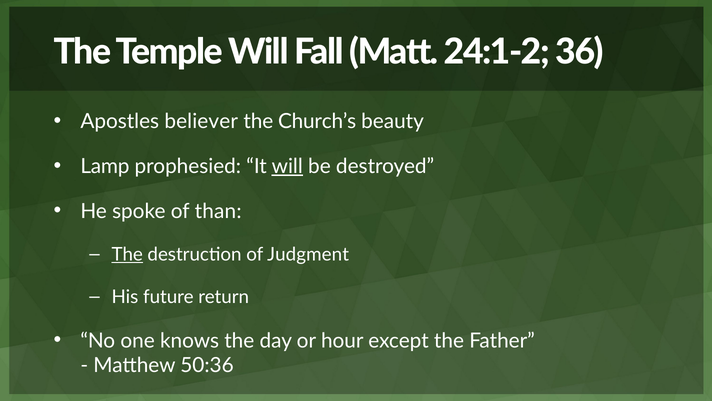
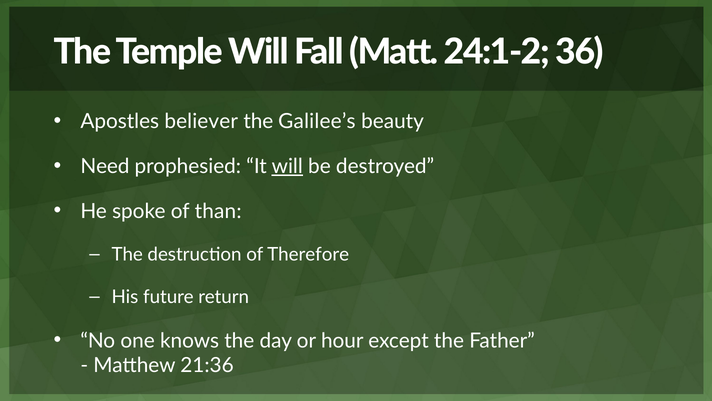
Church’s: Church’s -> Galilee’s (317, 121)
Lamp: Lamp -> Need (105, 166)
The underline: present -> none (127, 254)
Judgment: Judgment -> Therefore (308, 254)
50:36: 50:36 -> 21:36 (207, 365)
